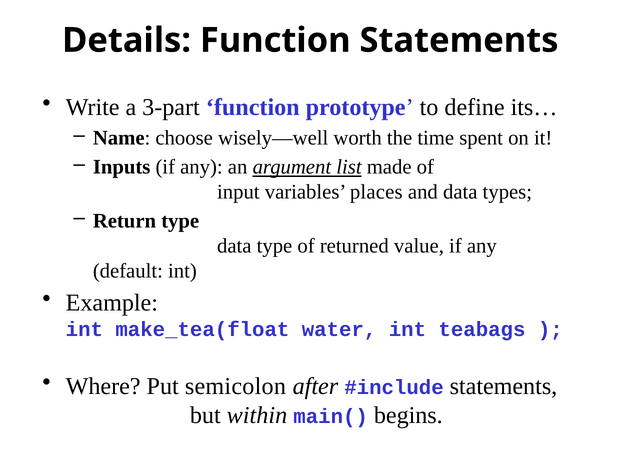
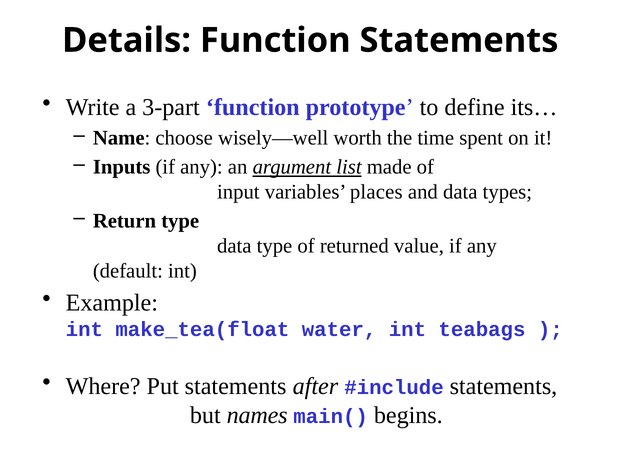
Put semicolon: semicolon -> statements (236, 386)
within: within -> names (257, 415)
